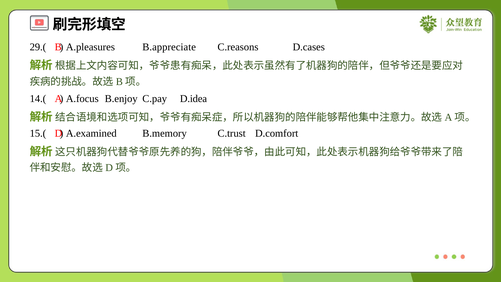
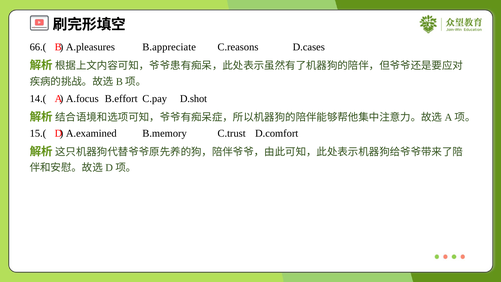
29.(: 29.( -> 66.( (38, 47)
B.enjoy: B.enjoy -> B.effort (121, 99)
D.idea: D.idea -> D.shot (194, 99)
